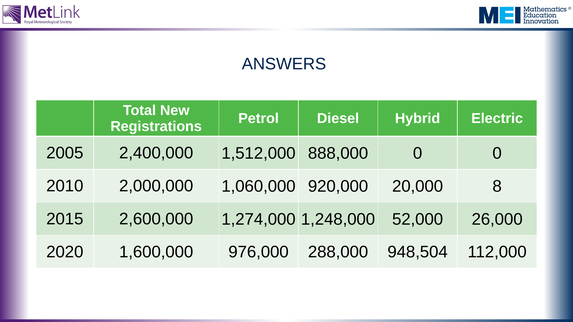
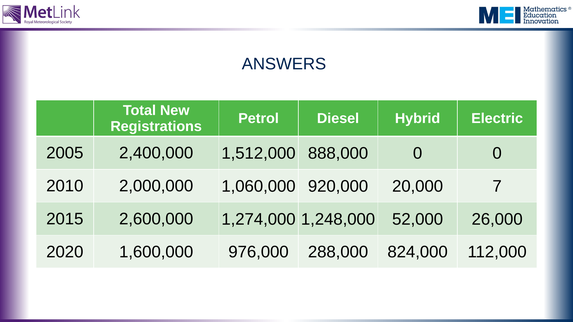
8: 8 -> 7 (497, 186)
948,504: 948,504 -> 824,000 (418, 252)
